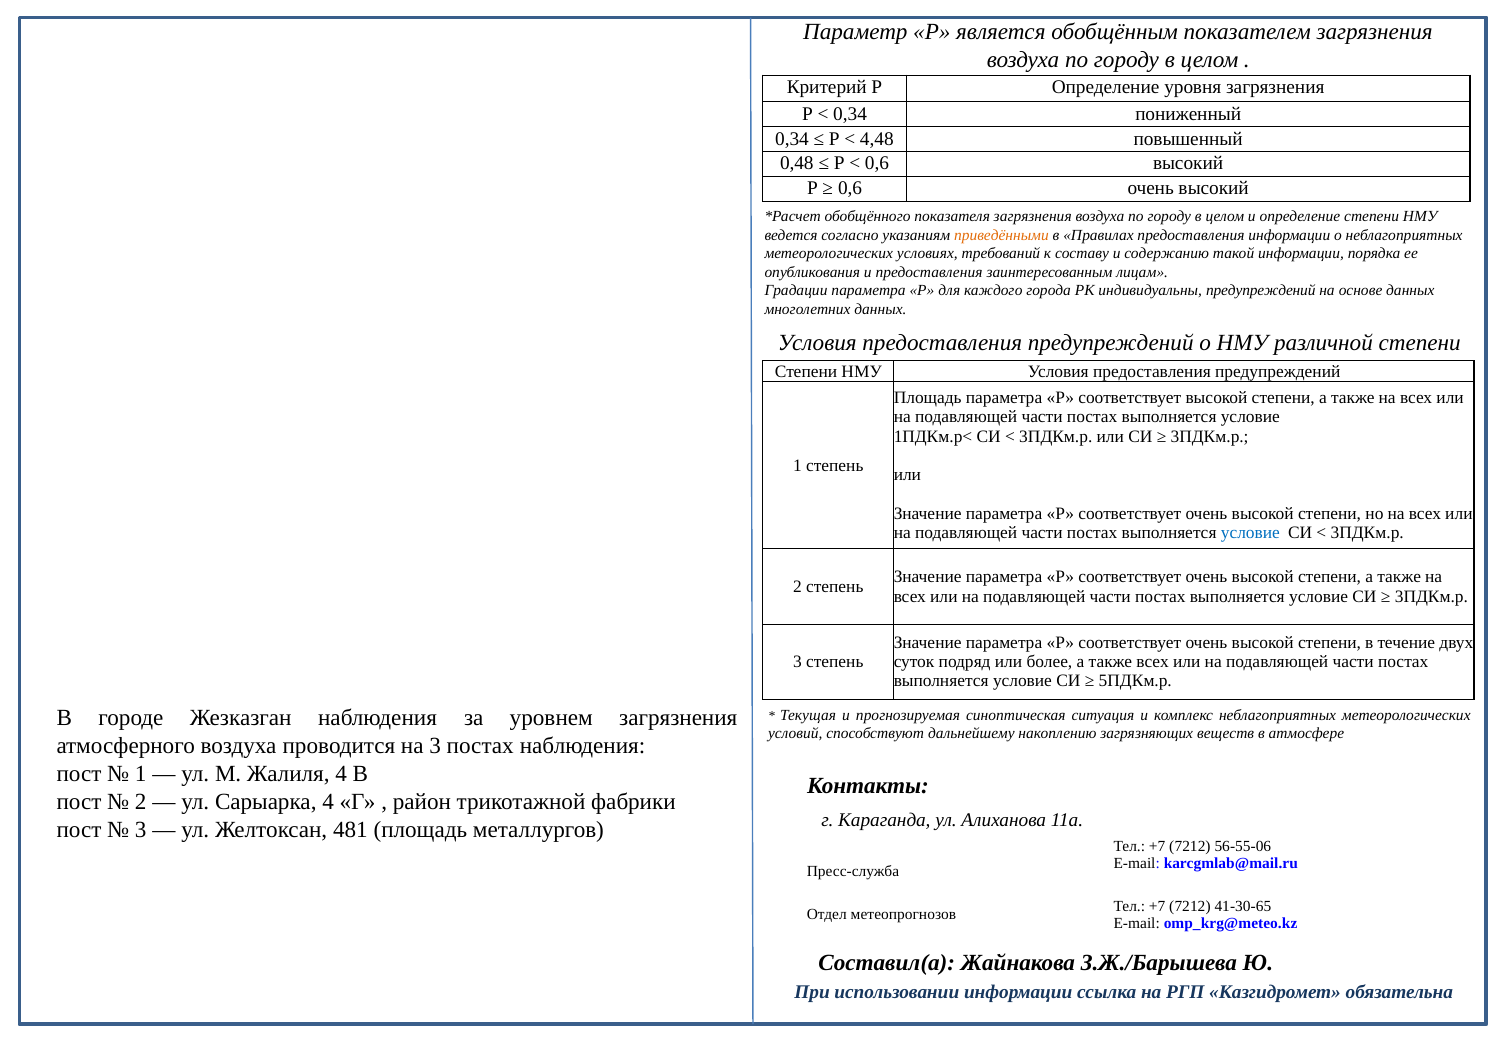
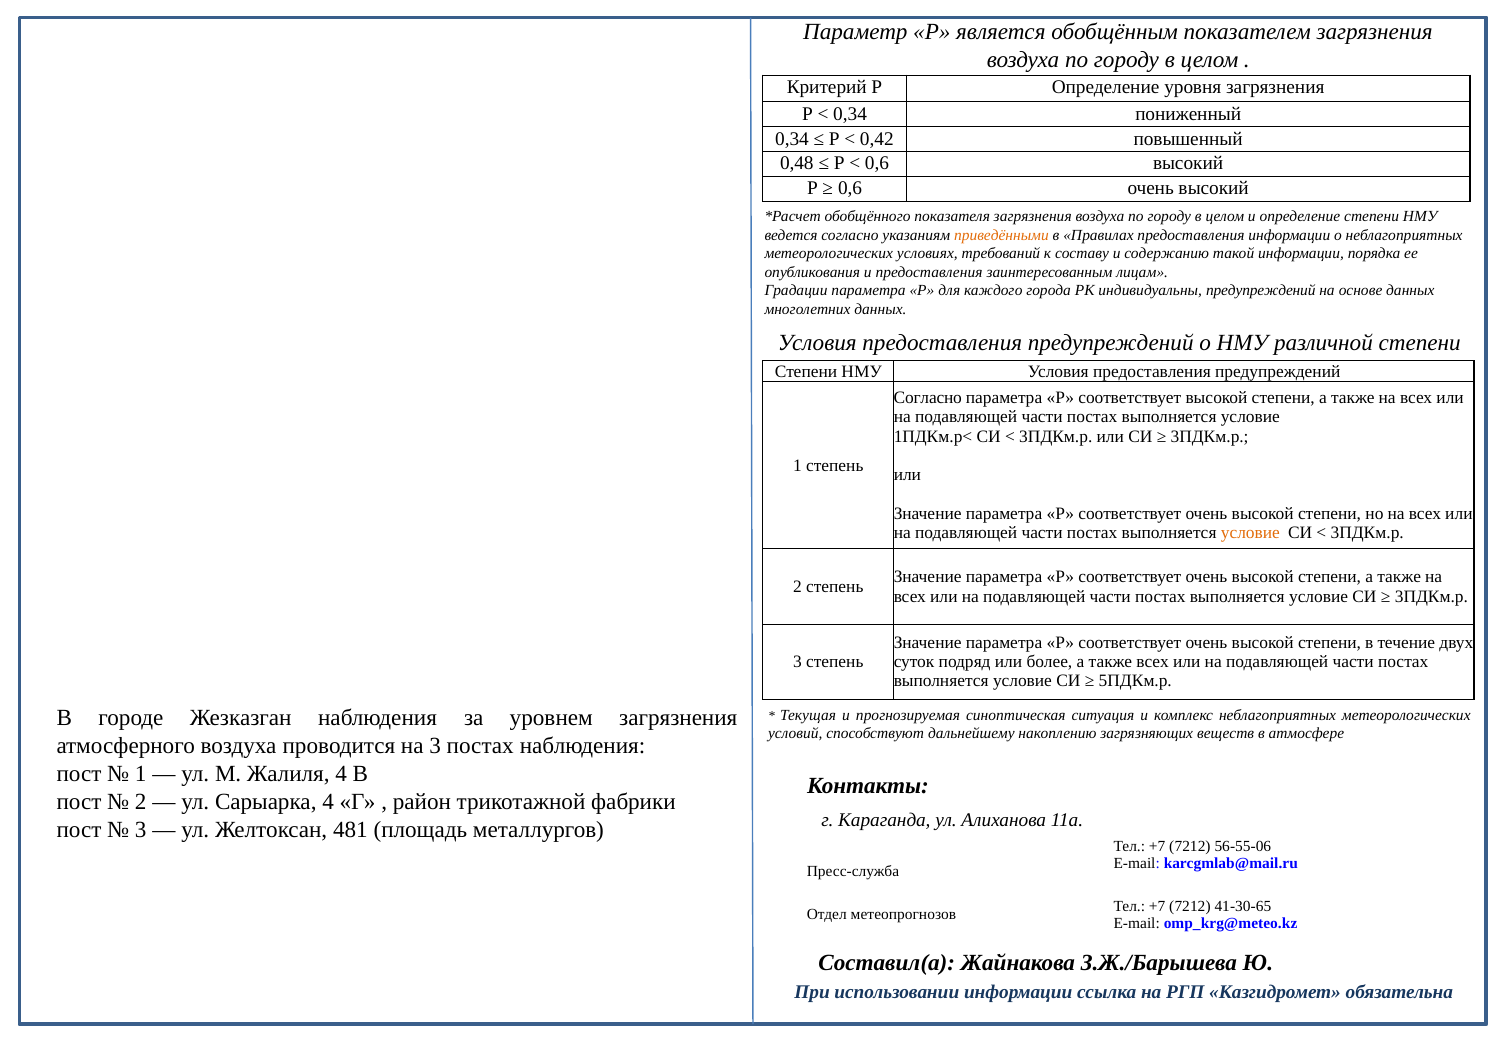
4,48: 4,48 -> 0,42 (877, 139)
Площадь: Площадь -> Согласно (928, 398)
условие colour: blue -> orange (1250, 533)
